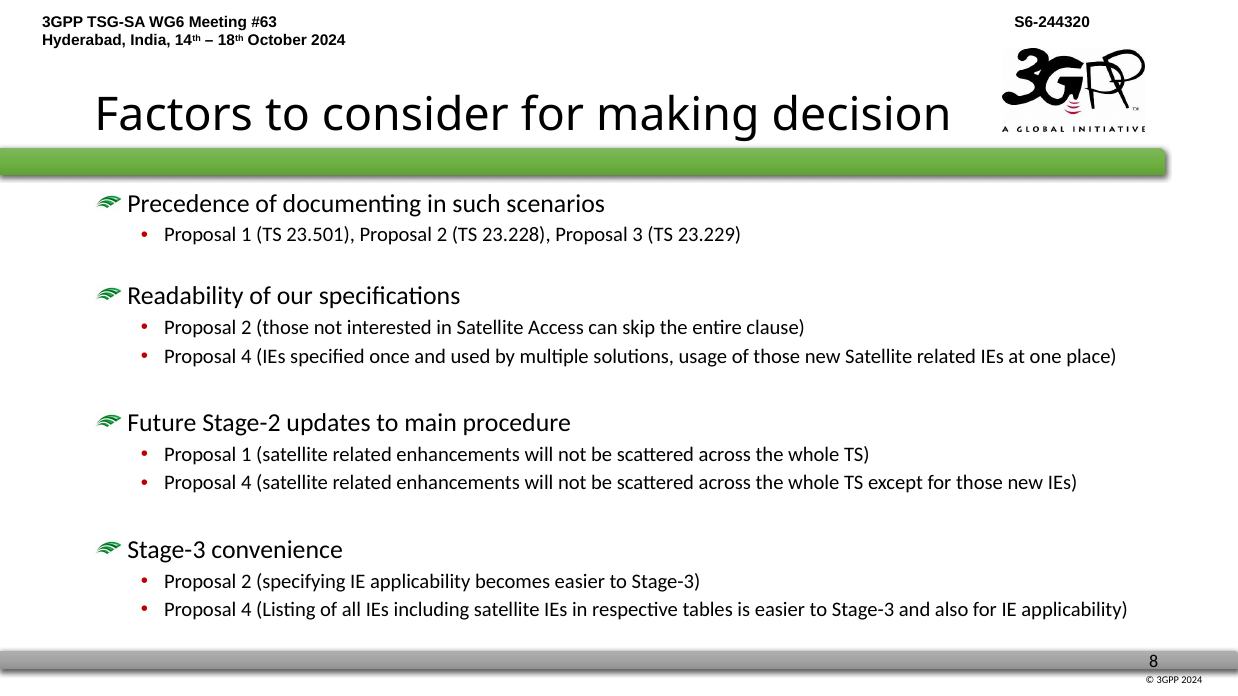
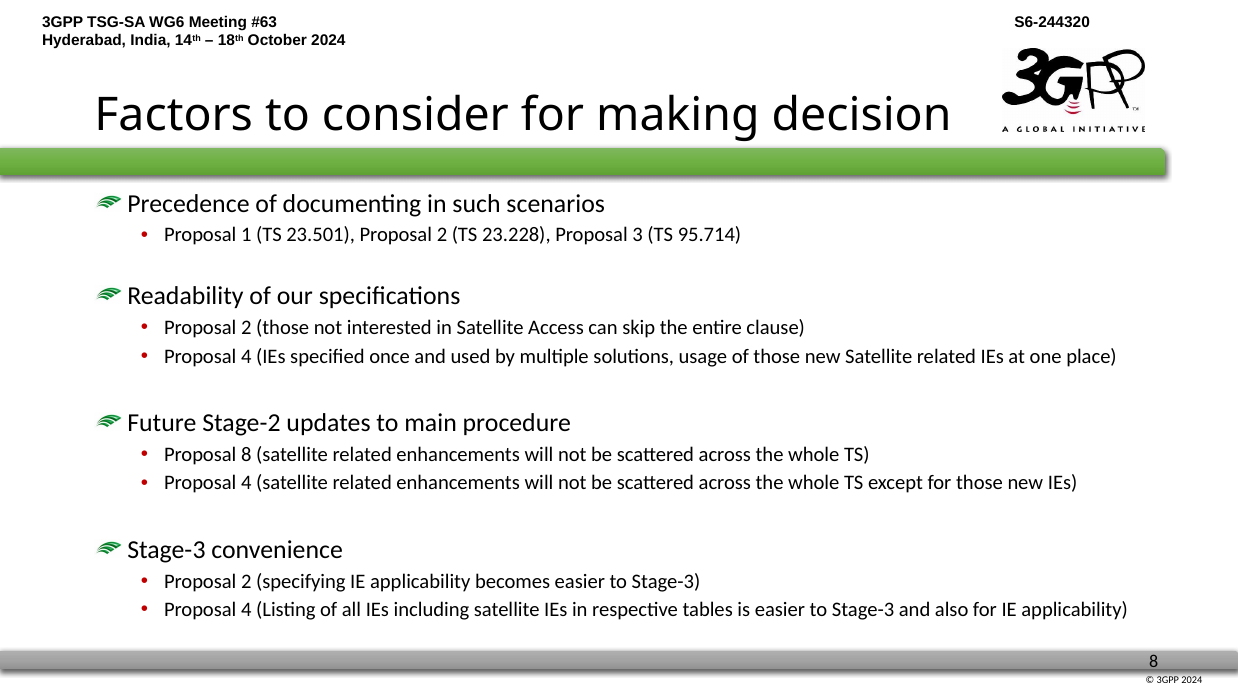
23.229: 23.229 -> 95.714 (709, 235)
1: 1 -> 8 (246, 455)
